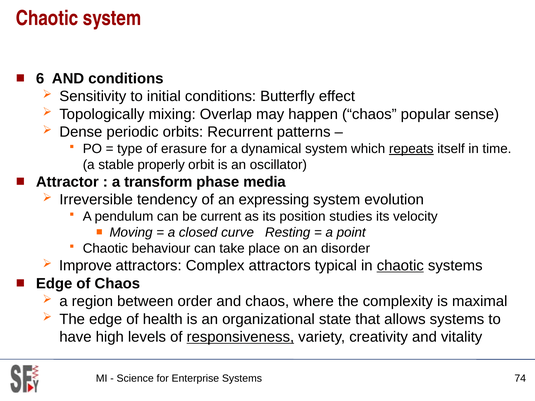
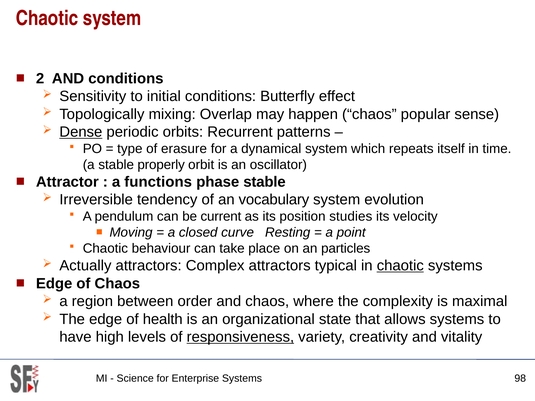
6: 6 -> 2 (40, 79)
Dense underline: none -> present (81, 132)
repeats underline: present -> none (411, 149)
transform: transform -> functions (158, 182)
phase media: media -> stable (264, 182)
expressing: expressing -> vocabulary (274, 200)
disorder: disorder -> particles (346, 249)
Improve: Improve -> Actually (85, 266)
74: 74 -> 98 (520, 379)
